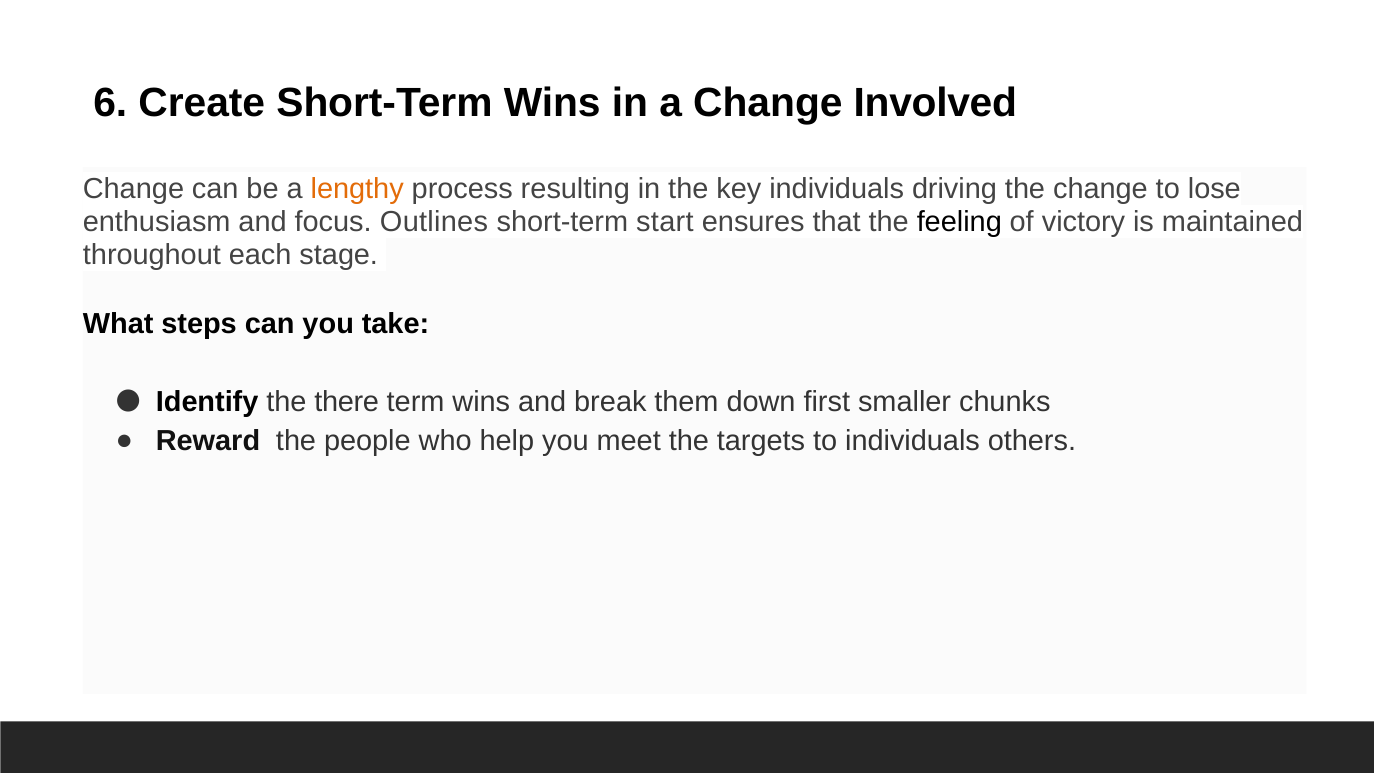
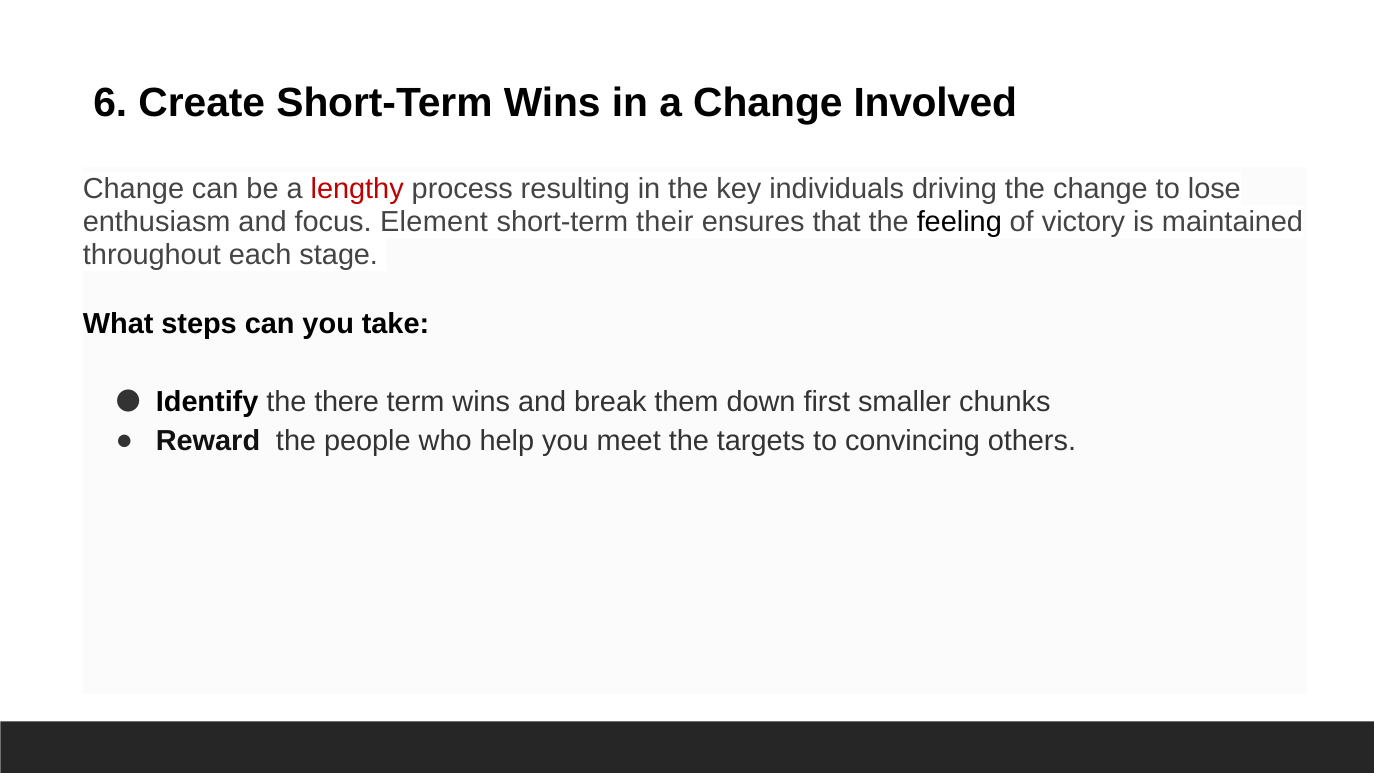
lengthy colour: orange -> red (357, 189)
Outlines: Outlines -> Element (434, 222)
start: start -> their (665, 222)
to individuals: individuals -> convincing (913, 441)
